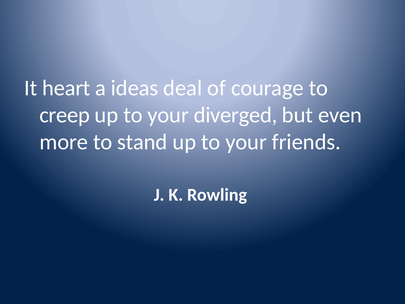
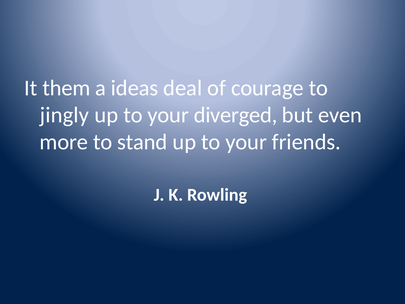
heart: heart -> them (66, 88)
creep: creep -> jingly (64, 115)
